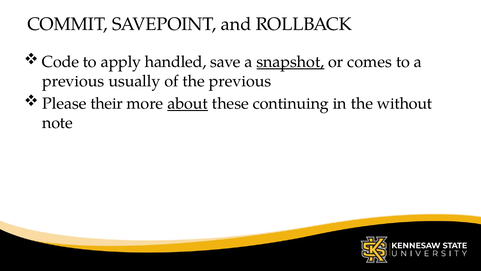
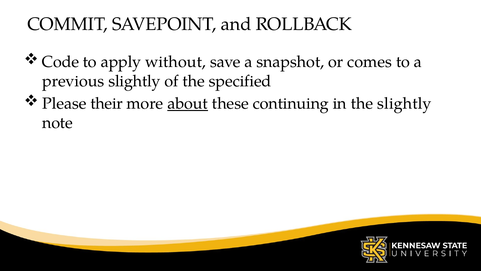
handled: handled -> without (176, 62)
snapshot underline: present -> none (290, 62)
previous usually: usually -> slightly (134, 81)
the previous: previous -> specified (240, 81)
the without: without -> slightly (404, 103)
